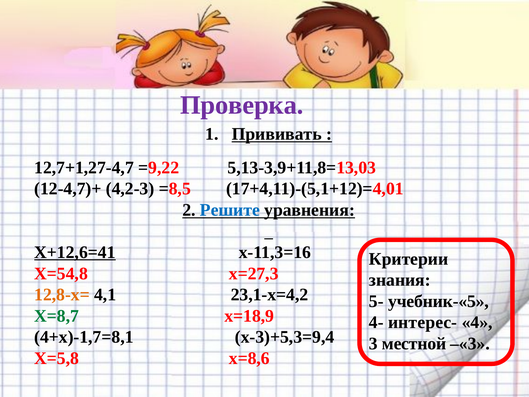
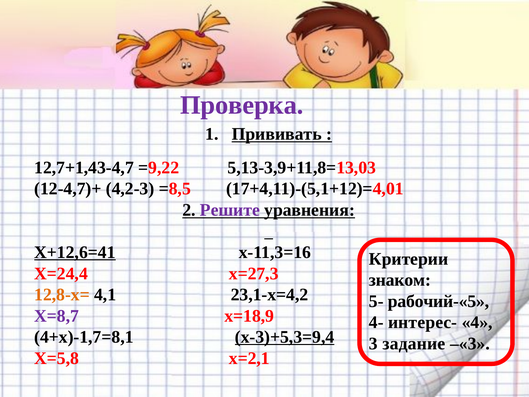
12,7+1,27-4,7: 12,7+1,27-4,7 -> 12,7+1,43-4,7 (84, 168)
Решите colour: blue -> purple (230, 210)
Х=54,8: Х=54,8 -> Х=24,4 (61, 273)
знания: знания -> знаком (400, 280)
учебник-«5: учебник-«5 -> рабочий-«5 (439, 301)
Х=8,7 colour: green -> purple (57, 316)
х-3)+5,3=9,4 underline: none -> present (285, 337)
местной: местной -> задание (414, 343)
х=8,6: х=8,6 -> х=2,1 (249, 358)
